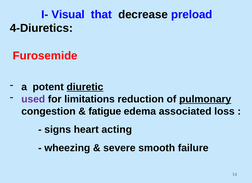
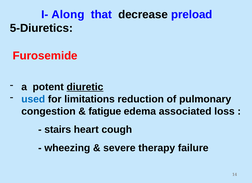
Visual: Visual -> Along (68, 15)
4-Diuretics: 4-Diuretics -> 5-Diuretics (41, 28)
used colour: purple -> blue (33, 99)
pulmonary underline: present -> none (205, 99)
signs: signs -> stairs (58, 130)
acting: acting -> cough (117, 130)
smooth: smooth -> therapy (157, 148)
